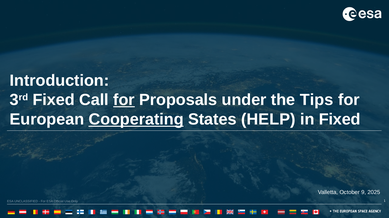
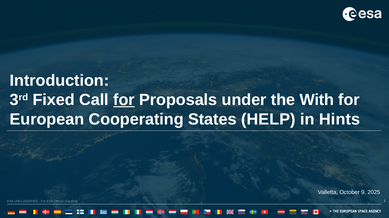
Tips: Tips -> With (317, 100)
Cooperating underline: present -> none (136, 119)
in Fixed: Fixed -> Hints (340, 119)
